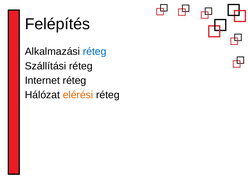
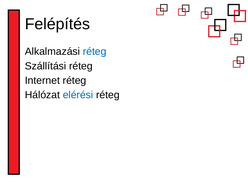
elérési colour: orange -> blue (78, 95)
